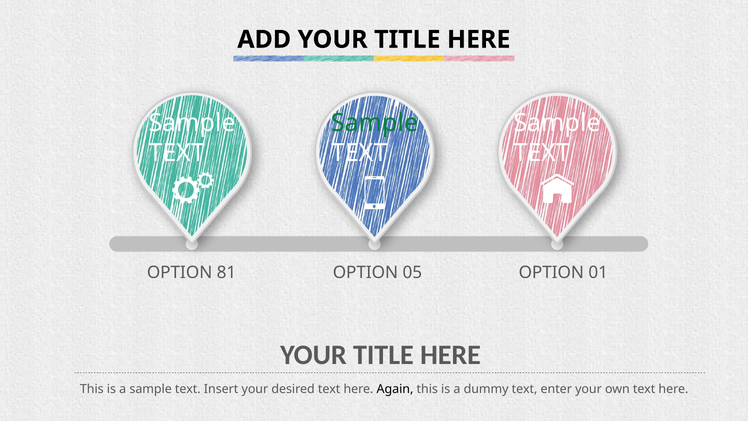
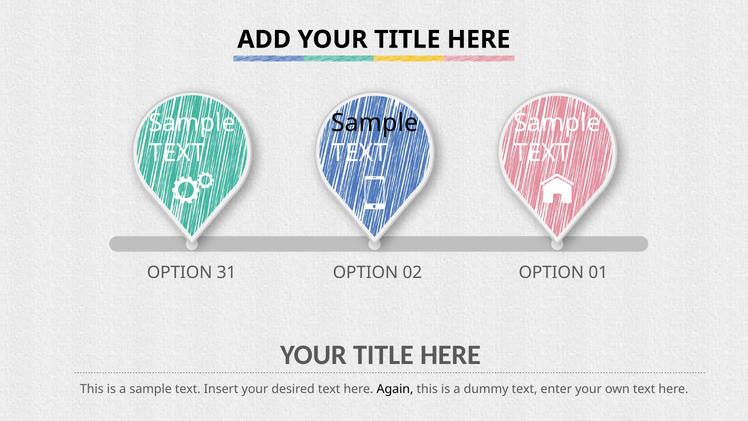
Sample colour: green -> black (375, 123)
81: 81 -> 31 (227, 273)
05: 05 -> 02 (412, 273)
